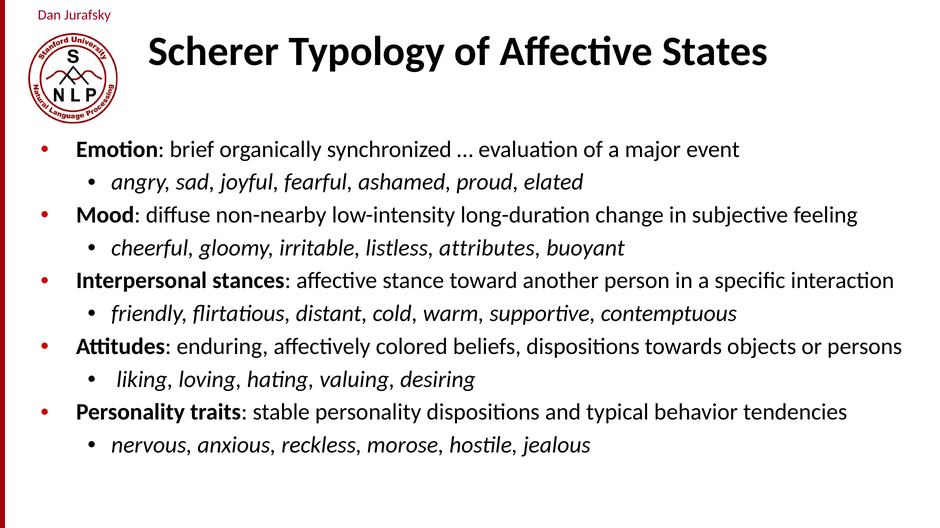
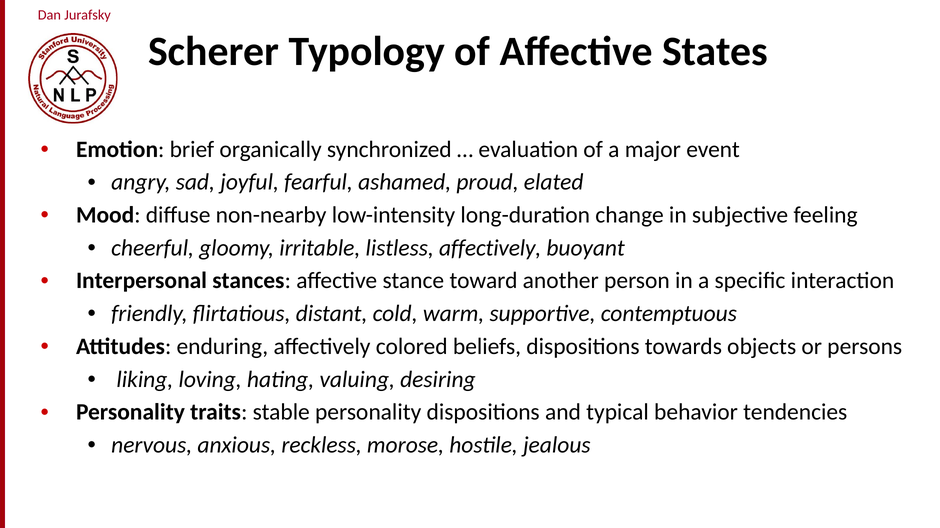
listless attributes: attributes -> affectively (490, 248)
